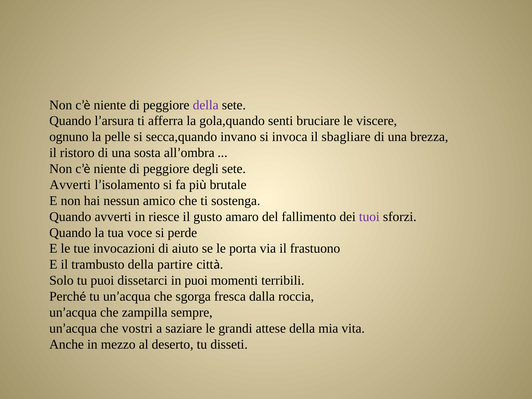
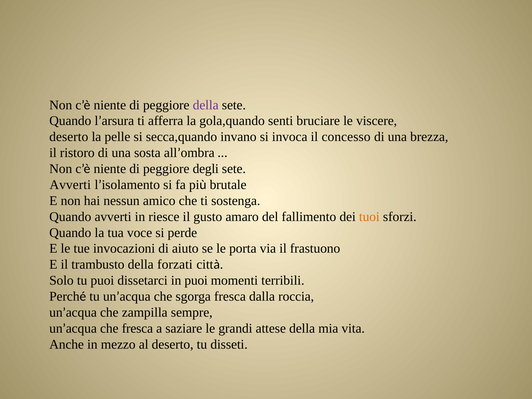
ognuno: ognuno -> deserto (69, 137)
sbagliare: sbagliare -> concesso (346, 137)
tuoi colour: purple -> orange (369, 217)
partire: partire -> forzati (175, 265)
che vostri: vostri -> fresca (137, 328)
